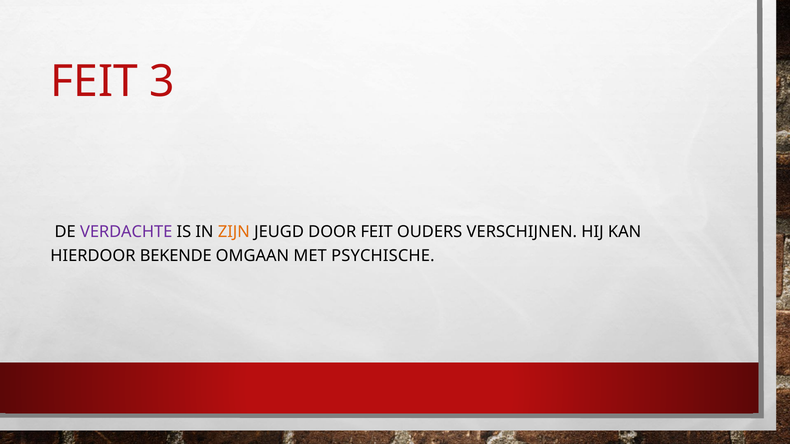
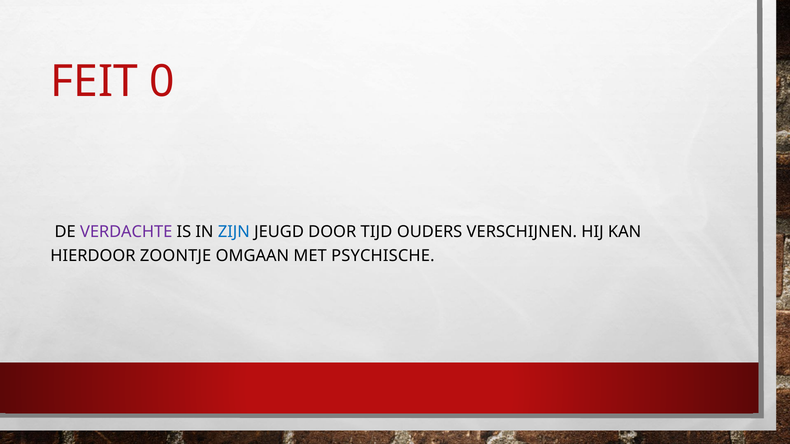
3: 3 -> 0 (162, 81)
ZIJN colour: orange -> blue (234, 232)
DOOR FEIT: FEIT -> TIJD (376, 232)
BEKENDE: BEKENDE -> ZOONTJE (176, 256)
